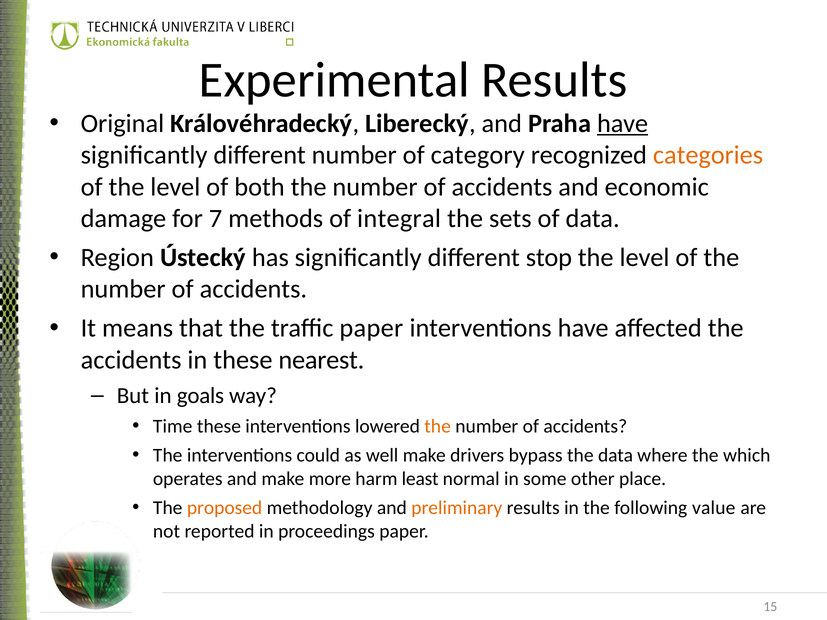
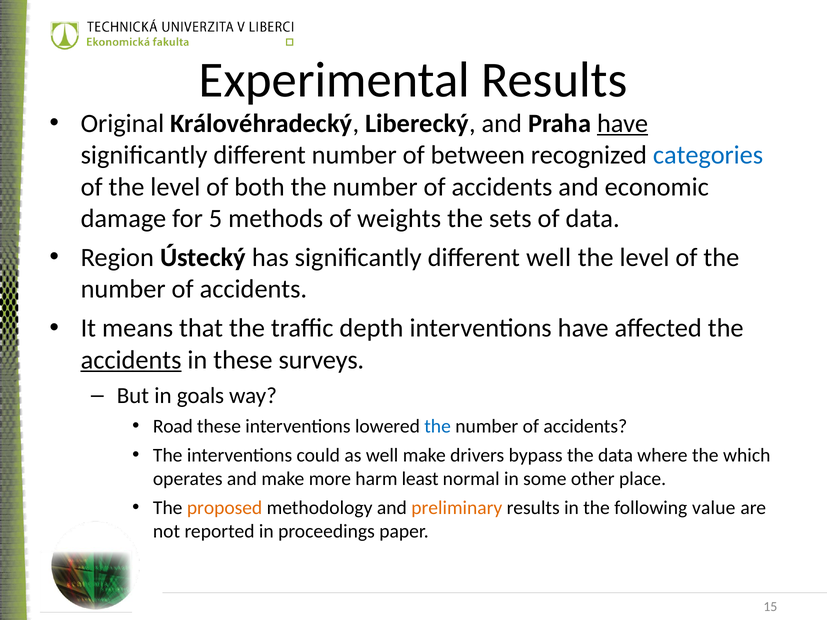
category: category -> between (478, 155)
categories colour: orange -> blue (708, 155)
7: 7 -> 5 (216, 219)
integral: integral -> weights (399, 219)
different stop: stop -> well (549, 258)
traffic paper: paper -> depth (371, 328)
accidents underline: none -> present (131, 360)
nearest: nearest -> surveys (321, 360)
Time: Time -> Road (173, 427)
the colour: orange -> blue (438, 427)
